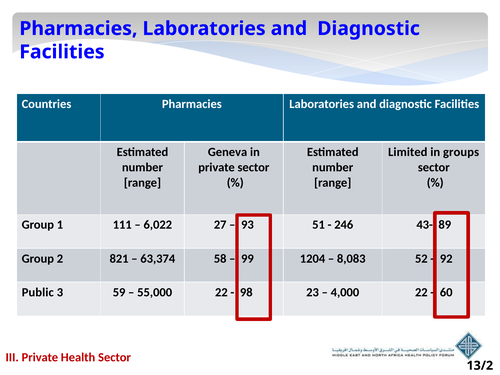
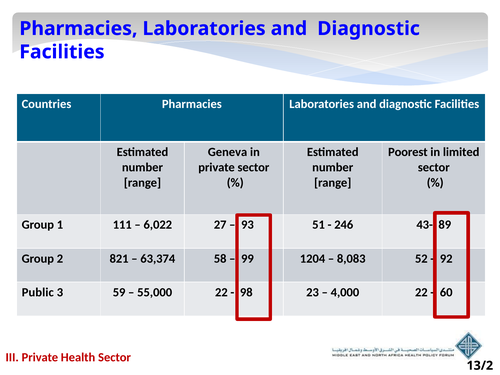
Limited: Limited -> Poorest (408, 152)
groups: groups -> limited (461, 152)
